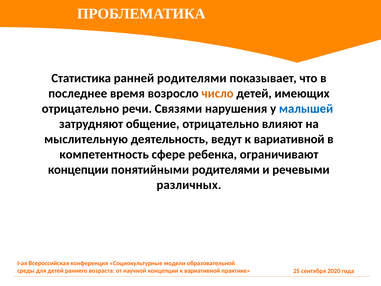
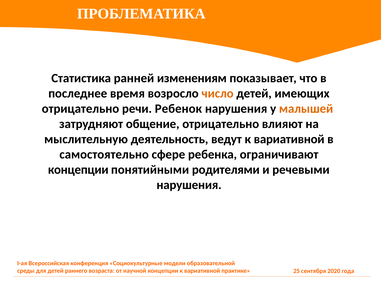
ранней родителями: родителями -> изменениям (192, 78)
Связями: Связями -> Ребенок (178, 109)
малышей colour: blue -> orange (306, 109)
компетентность: компетентность -> самостоятельно (104, 154)
различных: различных -> нарушения (189, 185)
